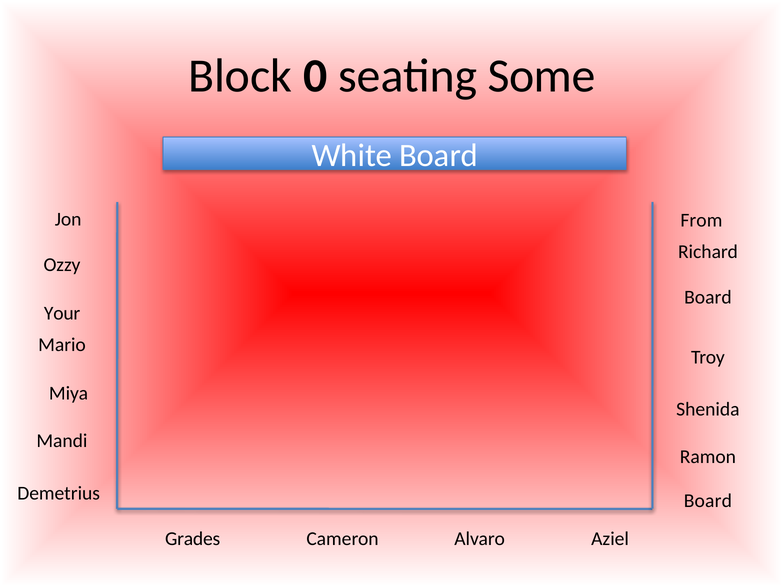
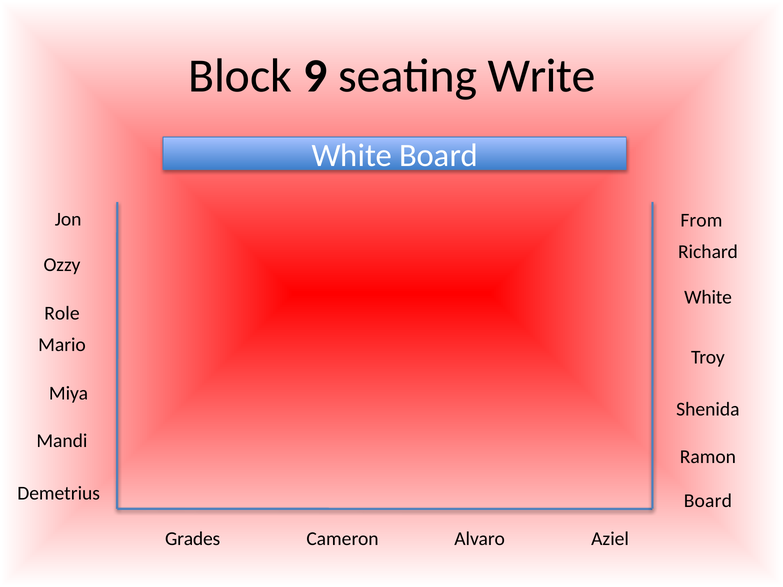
0: 0 -> 9 (315, 76)
Some: Some -> Write (542, 76)
Board: Board -> White (708, 298)
Your: Your -> Role (62, 313)
